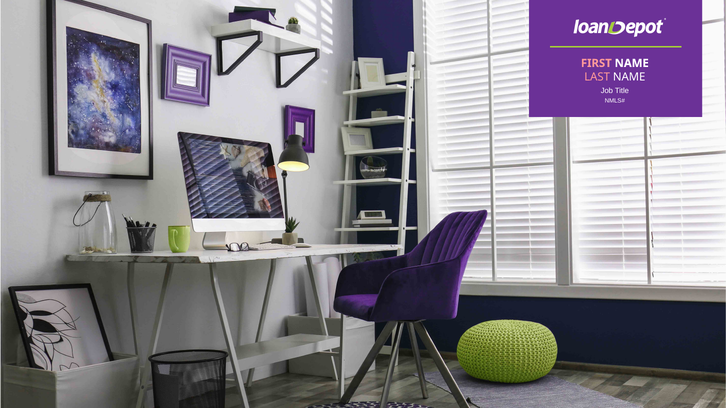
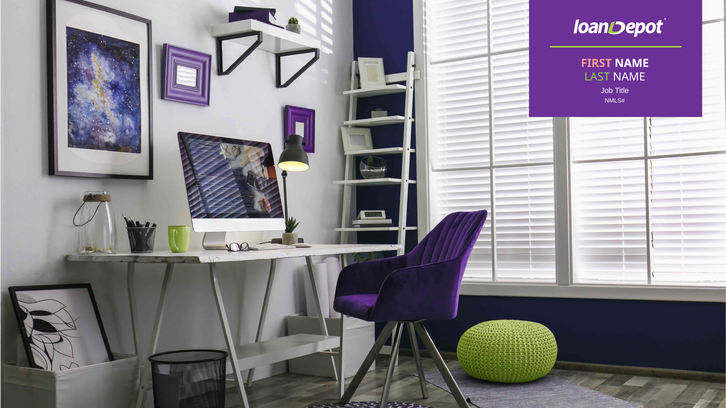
LAST colour: pink -> light green (597, 77)
